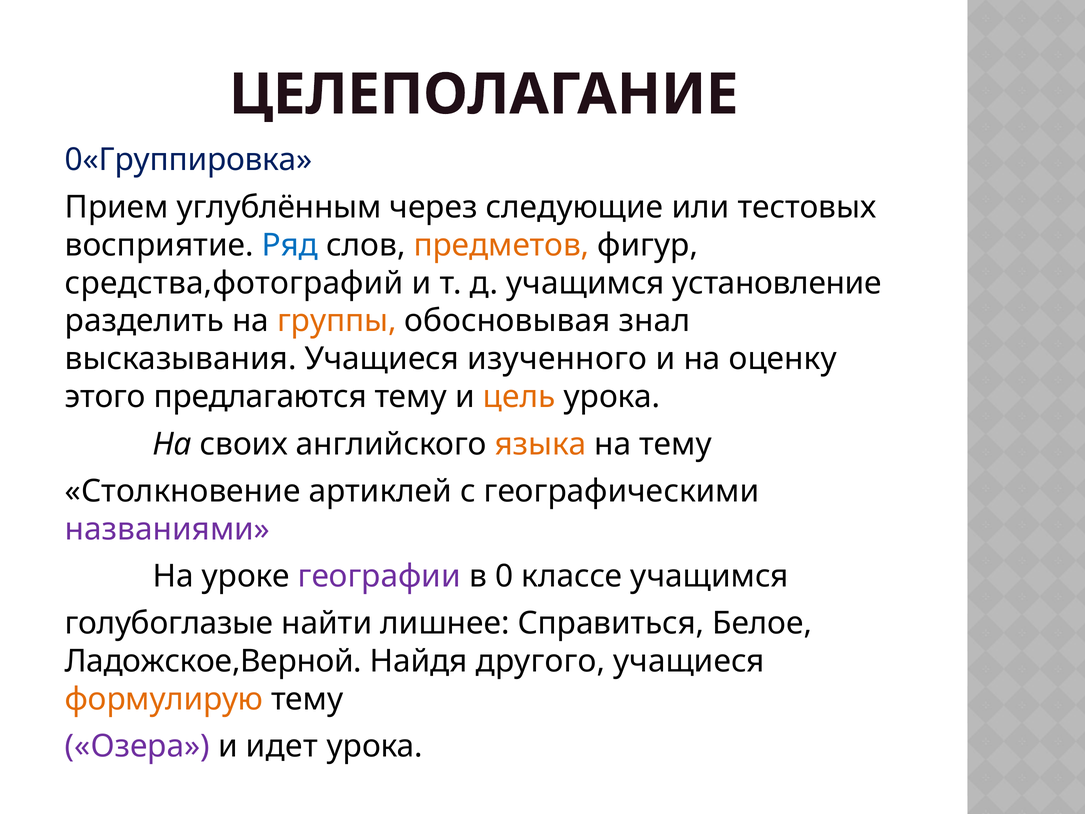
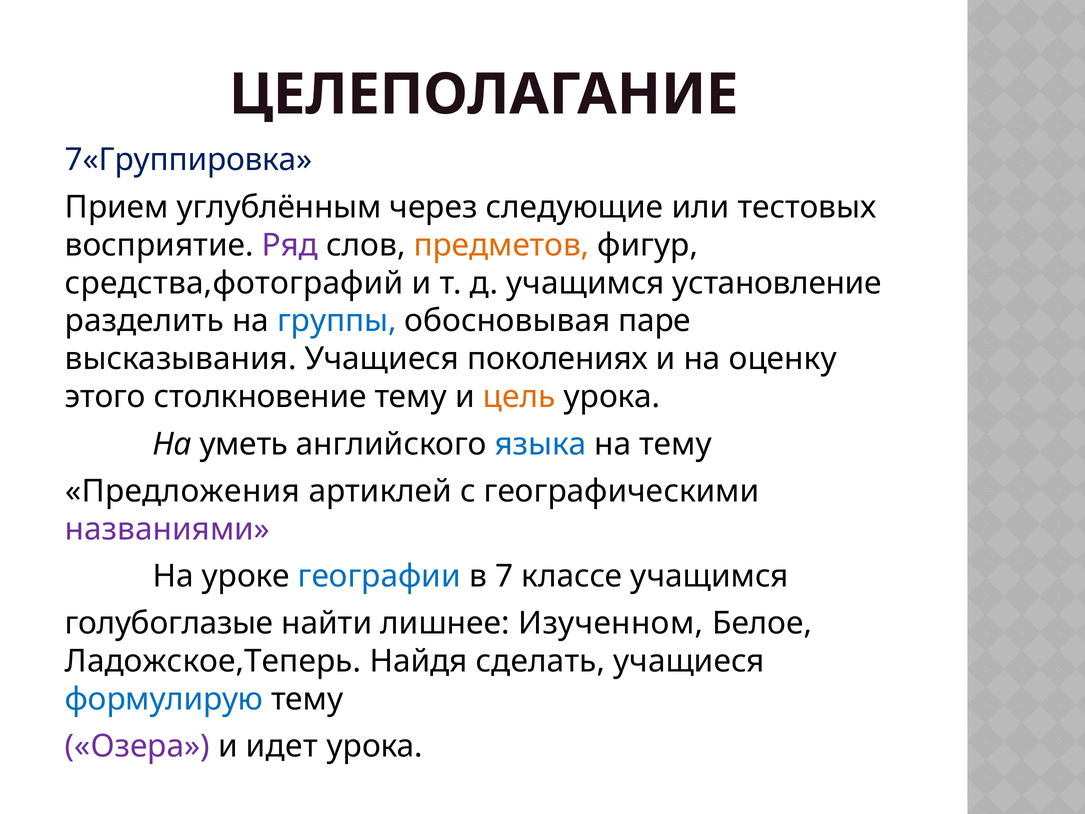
0«Группировка: 0«Группировка -> 7«Группировка (189, 160)
Ряд colour: blue -> purple (290, 245)
группы colour: orange -> blue (337, 321)
знал: знал -> паре (655, 321)
изученного: изученного -> поколениях (557, 359)
предлагаются: предлагаются -> столкновение (260, 397)
своих: своих -> уметь (244, 444)
языка colour: orange -> blue (541, 444)
Столкновение: Столкновение -> Предложения (183, 491)
географии colour: purple -> blue (379, 576)
0: 0 -> 7 (504, 576)
Справиться: Справиться -> Изученном (611, 623)
Ладожское,Верной: Ладожское,Верной -> Ладожское,Теперь (213, 661)
другого: другого -> сделать (540, 661)
формулирую colour: orange -> blue (164, 699)
